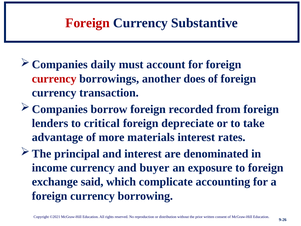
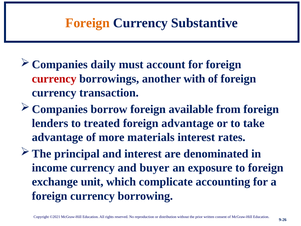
Foreign colour: red -> orange (88, 23)
does: does -> with (194, 79)
recorded: recorded -> available (191, 109)
critical: critical -> treated (102, 123)
foreign depreciate: depreciate -> advantage (188, 123)
said: said -> unit (92, 182)
